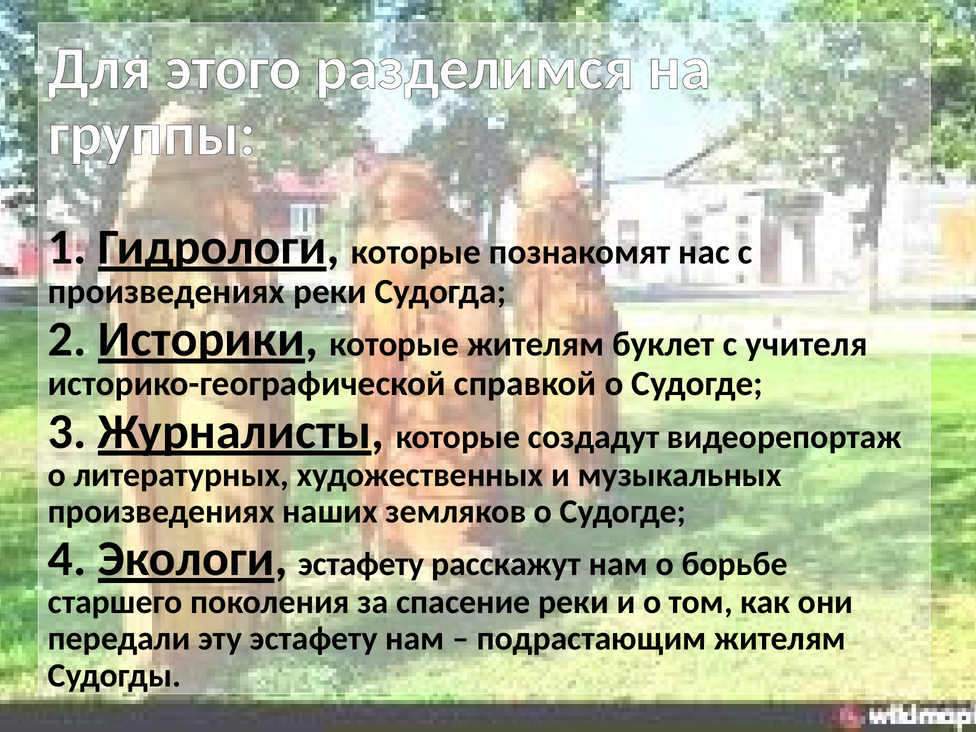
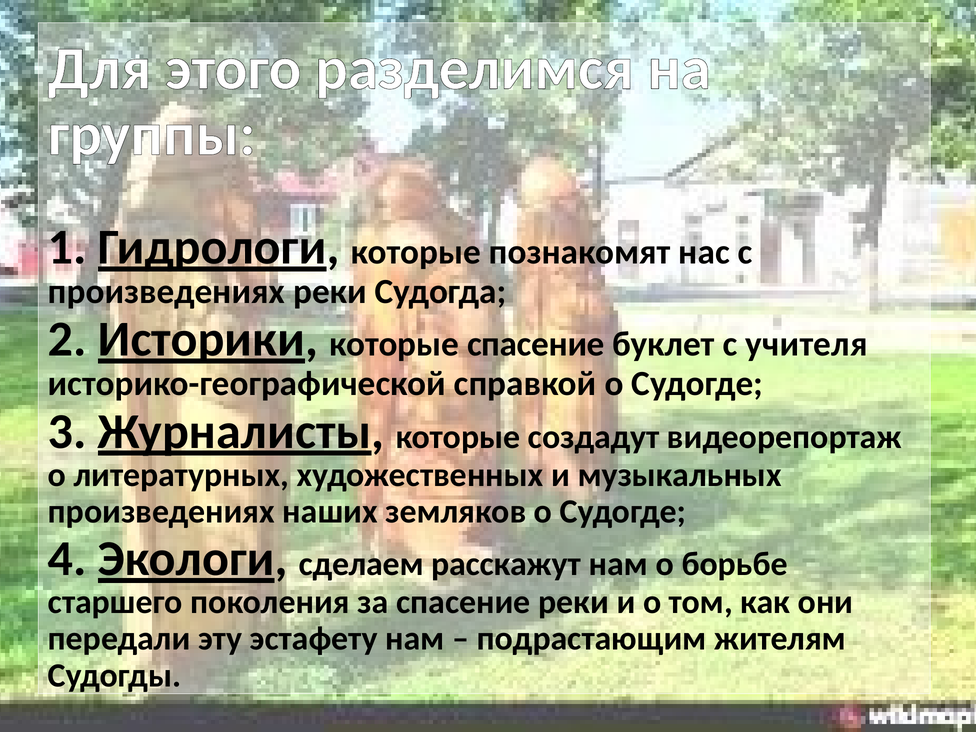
которые жителям: жителям -> спасение (536, 344)
Экологи эстафету: эстафету -> сделаем (361, 564)
